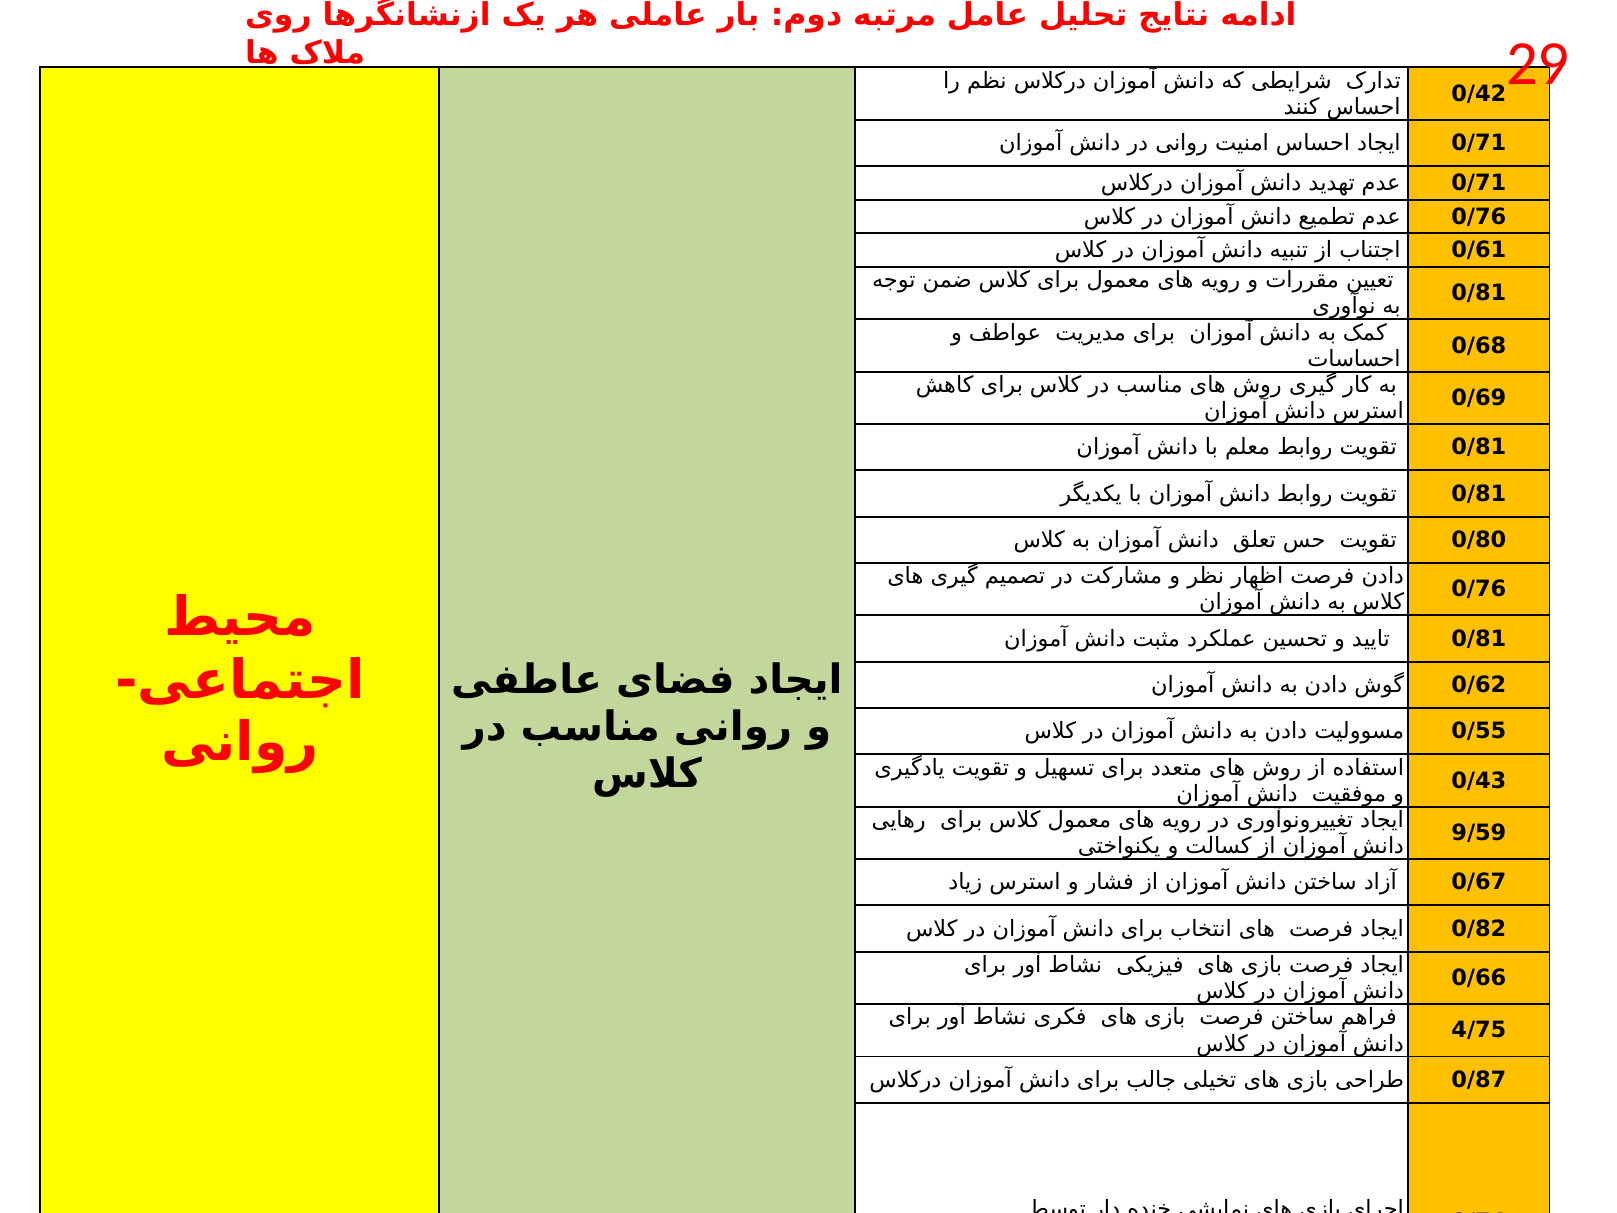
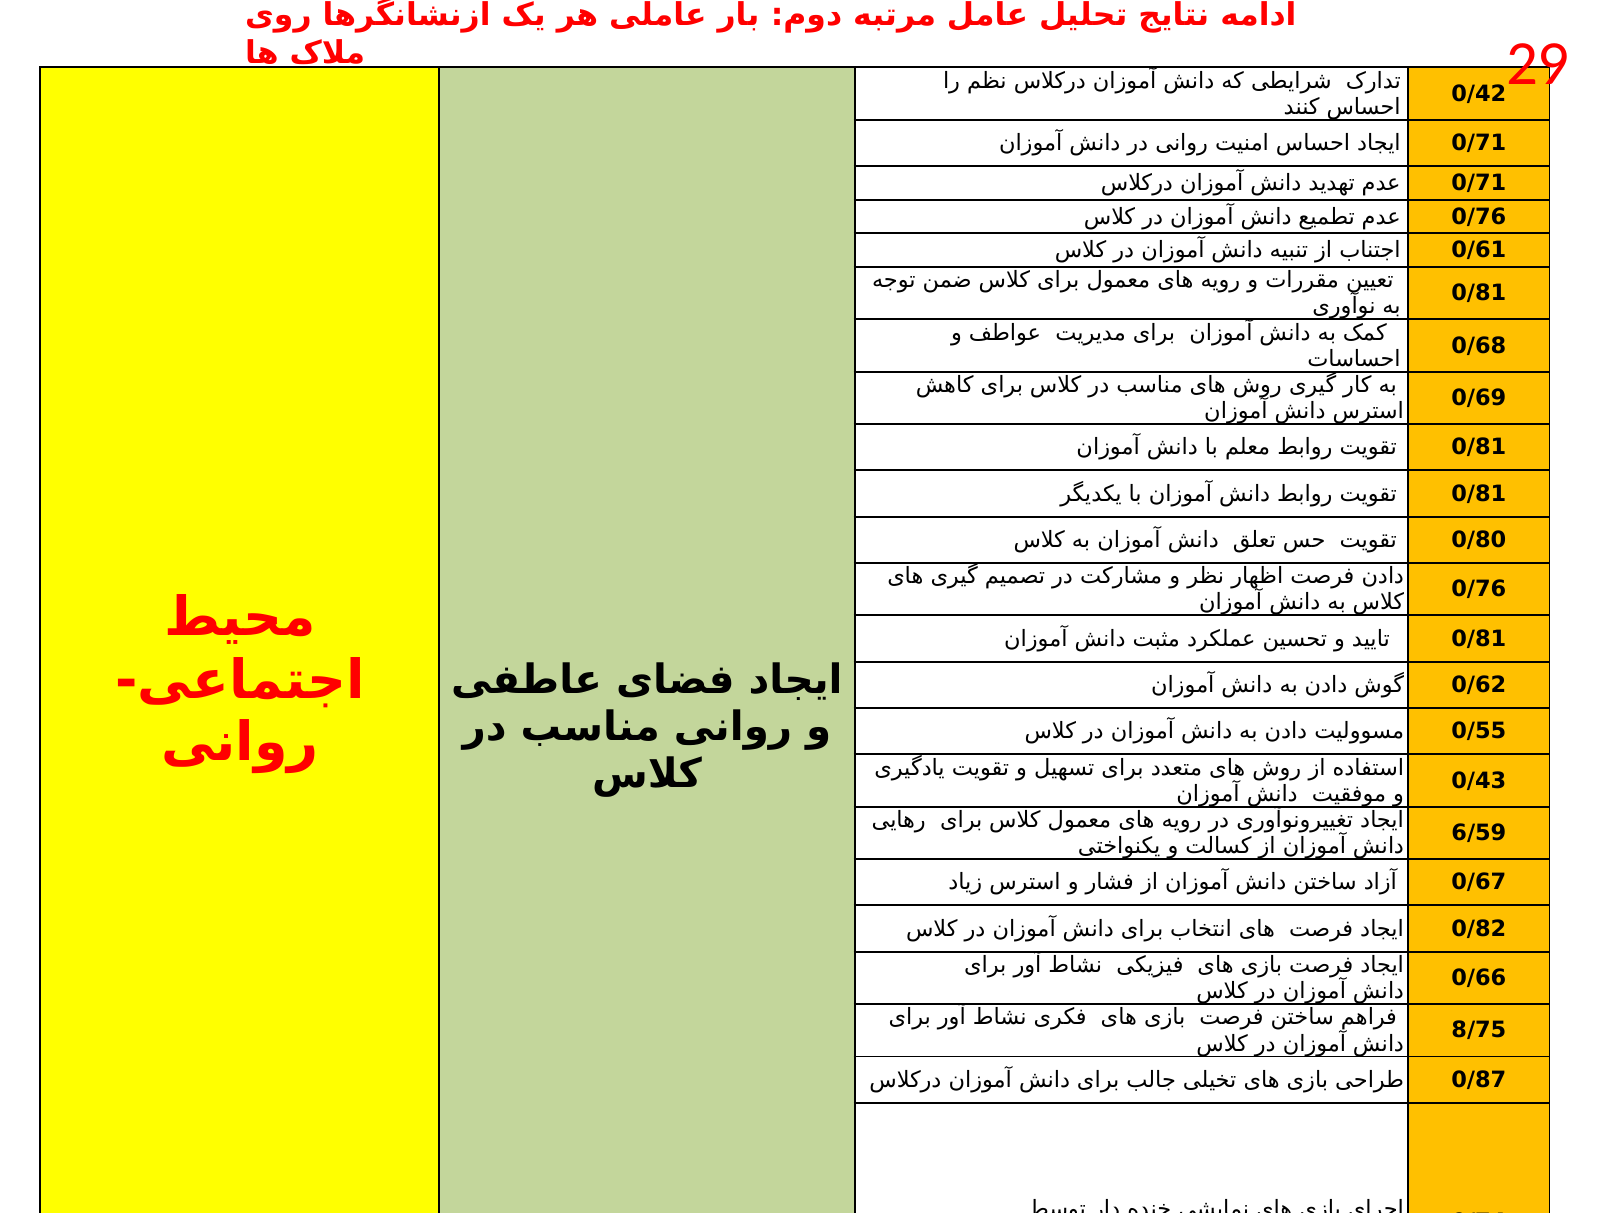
9/59: 9/59 -> 6/59 (1479, 833)
4/75: 4/75 -> 8/75 (1479, 1030)
